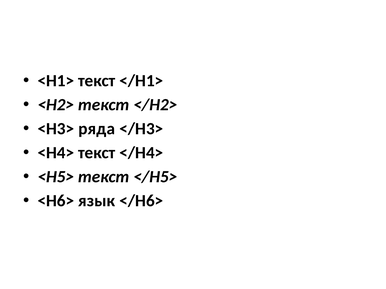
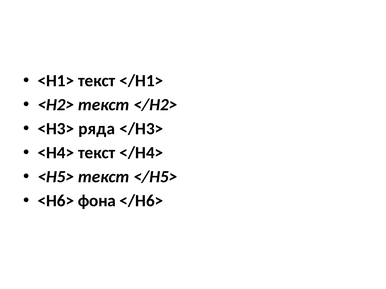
язык: язык -> фона (97, 201)
